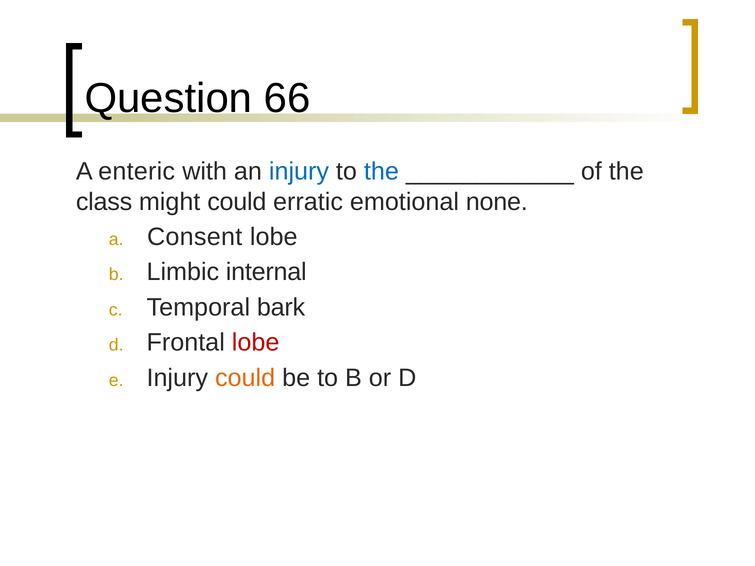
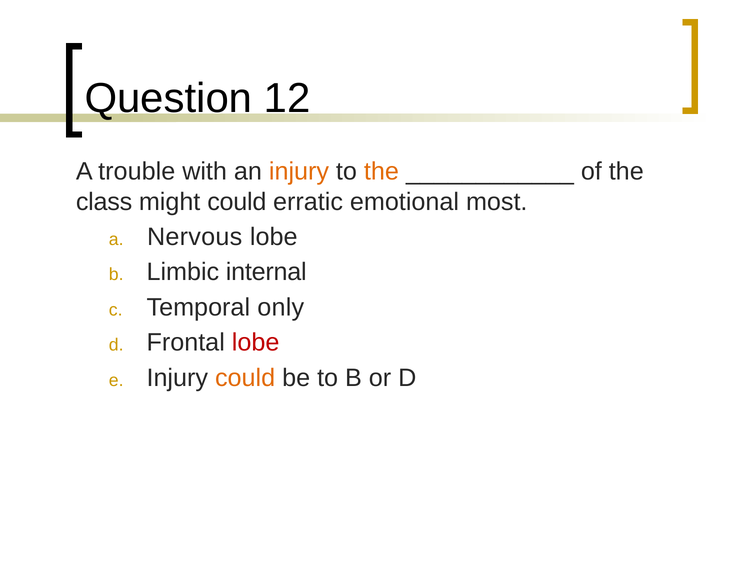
66: 66 -> 12 (287, 99)
enteric: enteric -> trouble (137, 172)
injury colour: blue -> orange (299, 172)
the colour: blue -> orange (381, 172)
none: none -> most (497, 202)
Consent: Consent -> Nervous (195, 237)
bark: bark -> only (281, 308)
